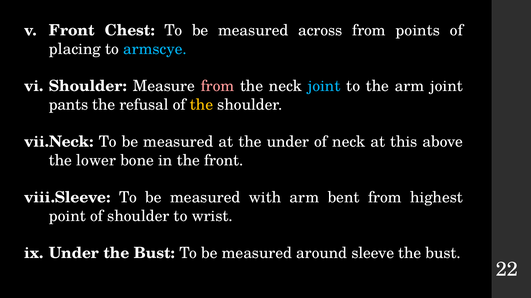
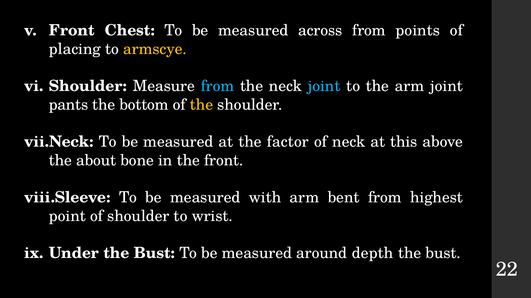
armscye colour: light blue -> yellow (155, 49)
from colour: pink -> light blue (217, 86)
refusal: refusal -> bottom (144, 105)
the under: under -> factor (288, 142)
lower: lower -> about (96, 161)
sleeve: sleeve -> depth (373, 254)
